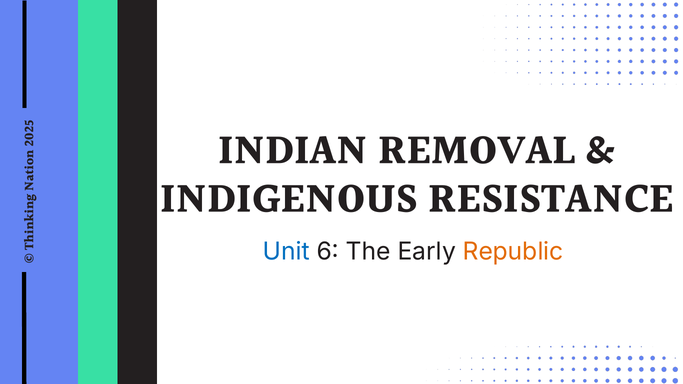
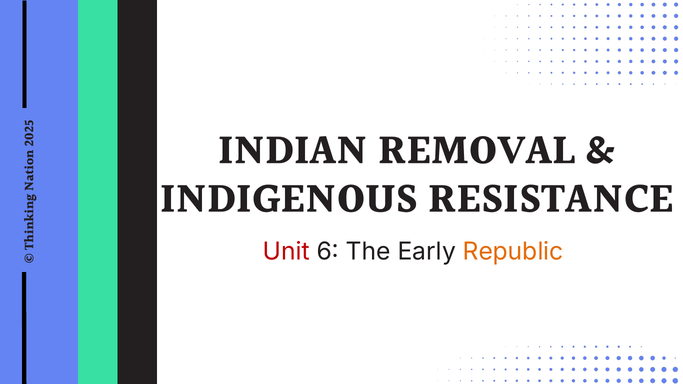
Unit colour: blue -> red (286, 252)
